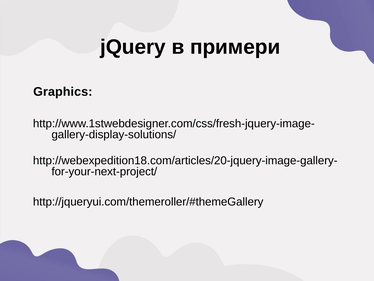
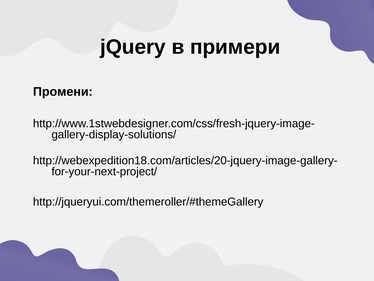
Graphics: Graphics -> Промени (63, 92)
